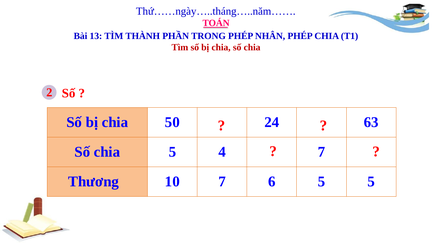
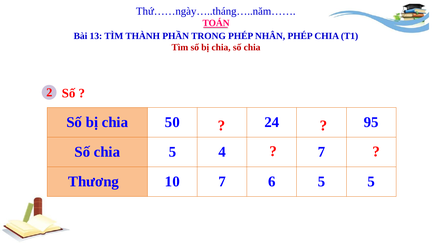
63: 63 -> 95 (371, 122)
